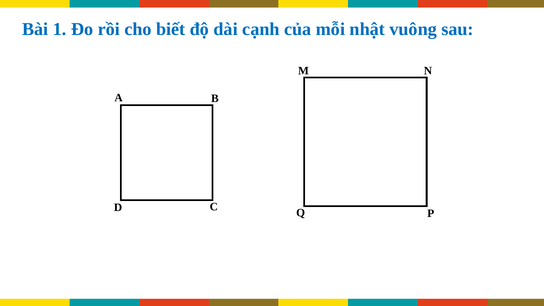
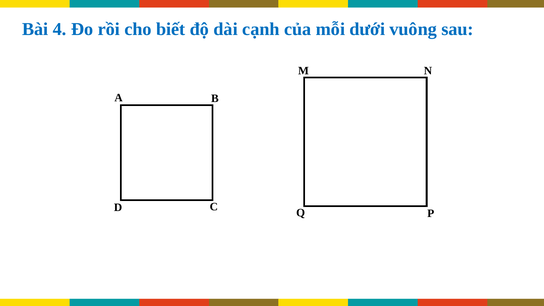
1: 1 -> 4 (60, 29)
nhật: nhật -> dưới (367, 29)
